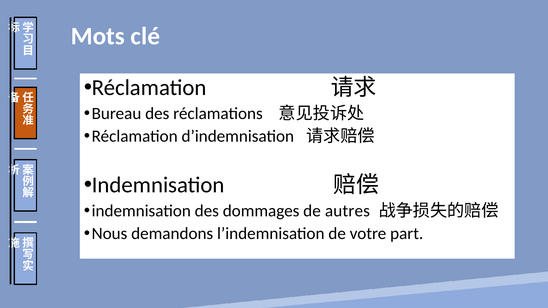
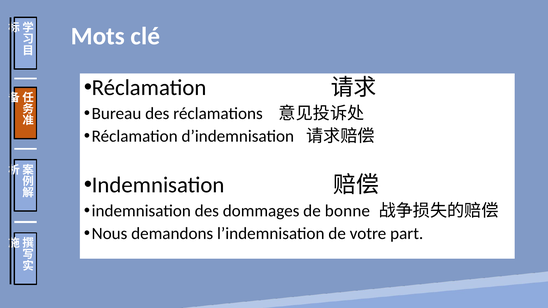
autres: autres -> bonne (347, 211)
